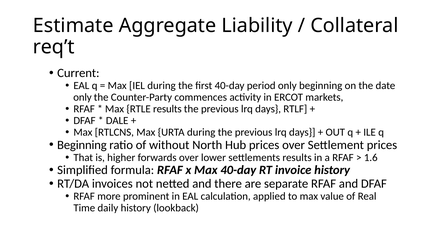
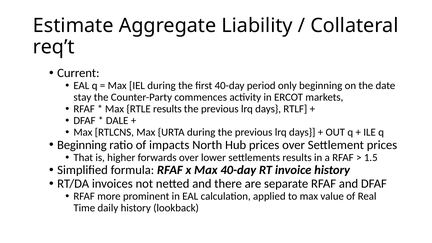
only: only -> stay (82, 97)
without: without -> impacts (169, 145)
1.6: 1.6 -> 1.5 (371, 158)
